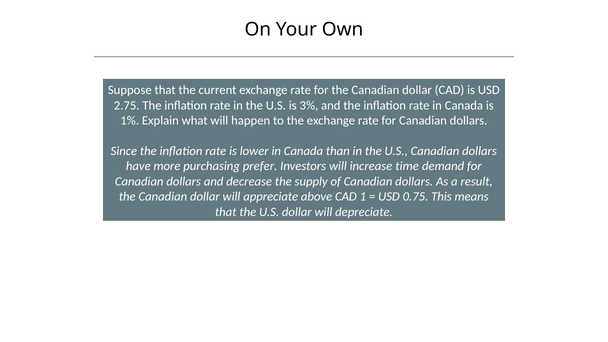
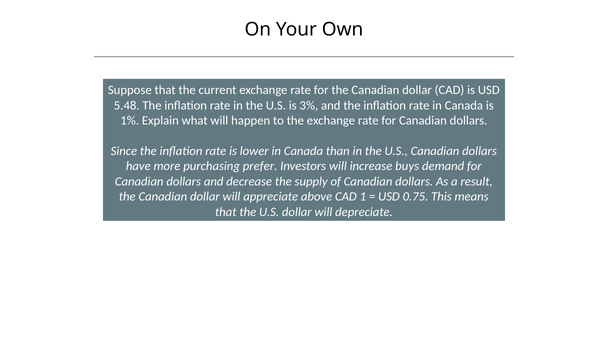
2.75: 2.75 -> 5.48 (127, 105)
time: time -> buys (407, 166)
